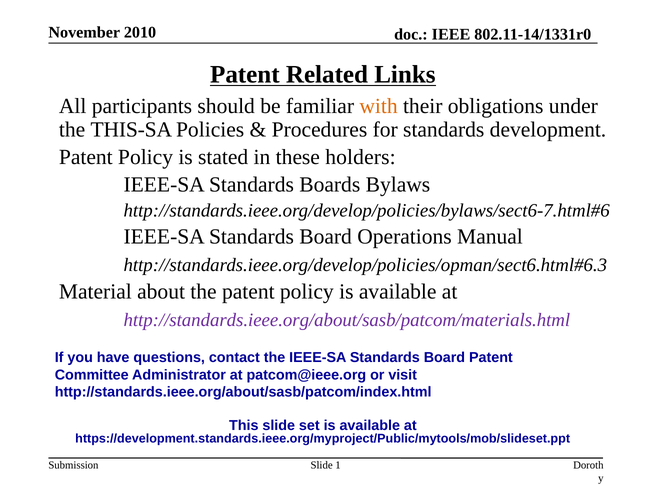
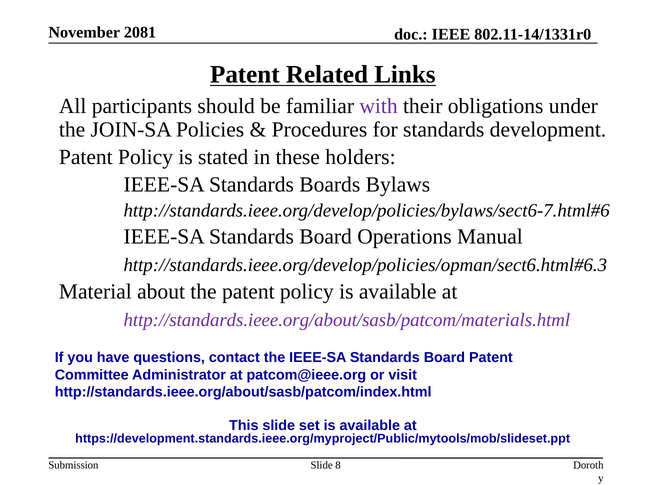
2010: 2010 -> 2081 (140, 33)
with colour: orange -> purple (379, 106)
THIS-SA: THIS-SA -> JOIN-SA (131, 129)
1: 1 -> 8 (338, 465)
